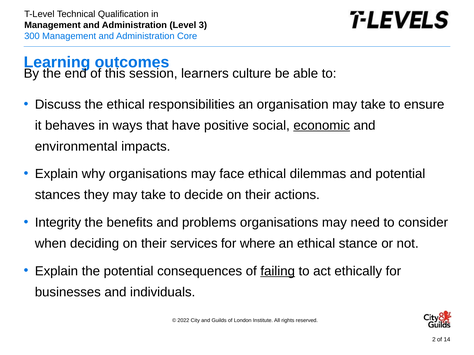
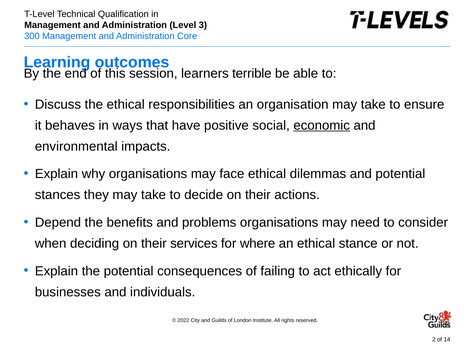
culture: culture -> terrible (252, 74)
Integrity: Integrity -> Depend (58, 223)
failing underline: present -> none (278, 271)
